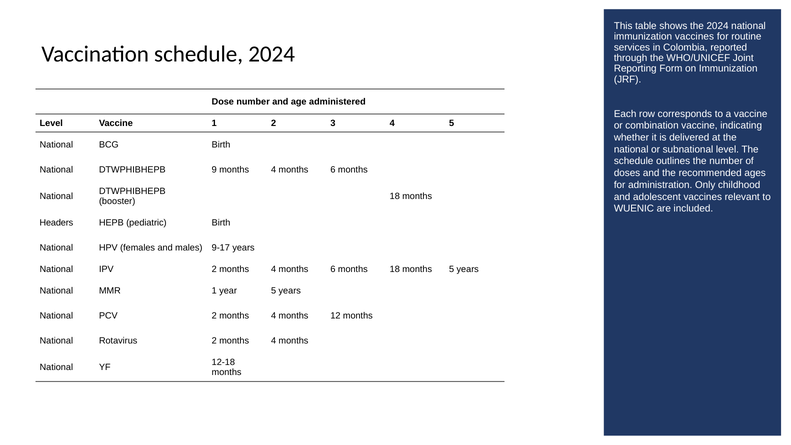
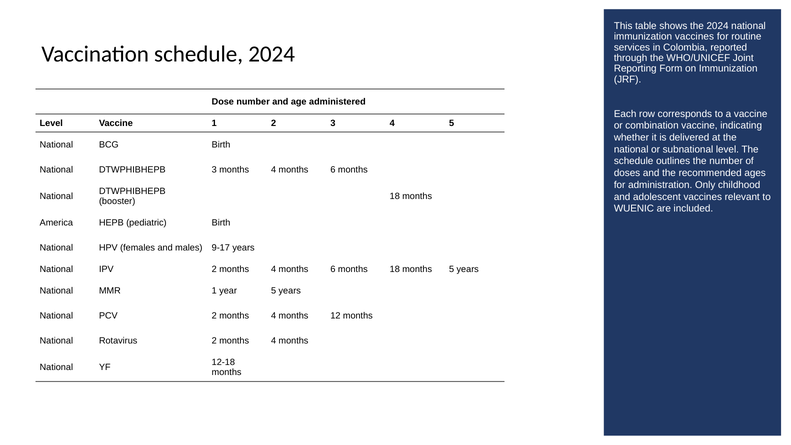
DTWPHIBHEPB 9: 9 -> 3 (214, 170)
Headers: Headers -> America (56, 223)
